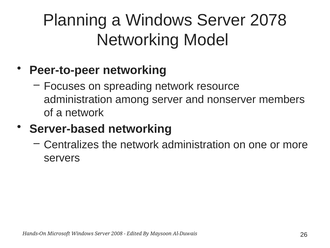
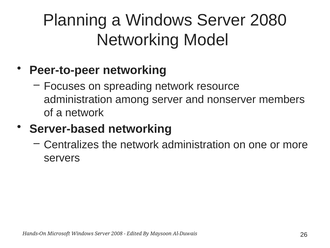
2078: 2078 -> 2080 (268, 20)
